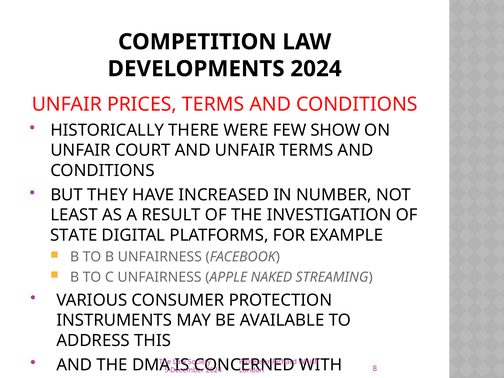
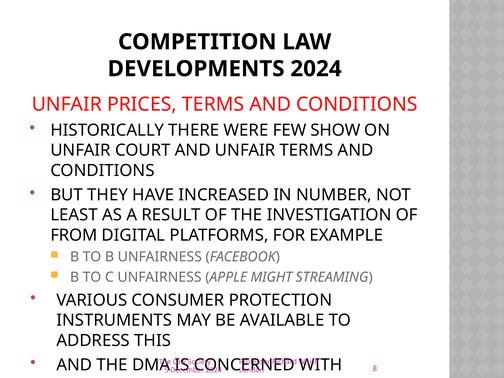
STATE: STATE -> FROM (74, 235)
NAKED: NAKED -> MIGHT (271, 277)
